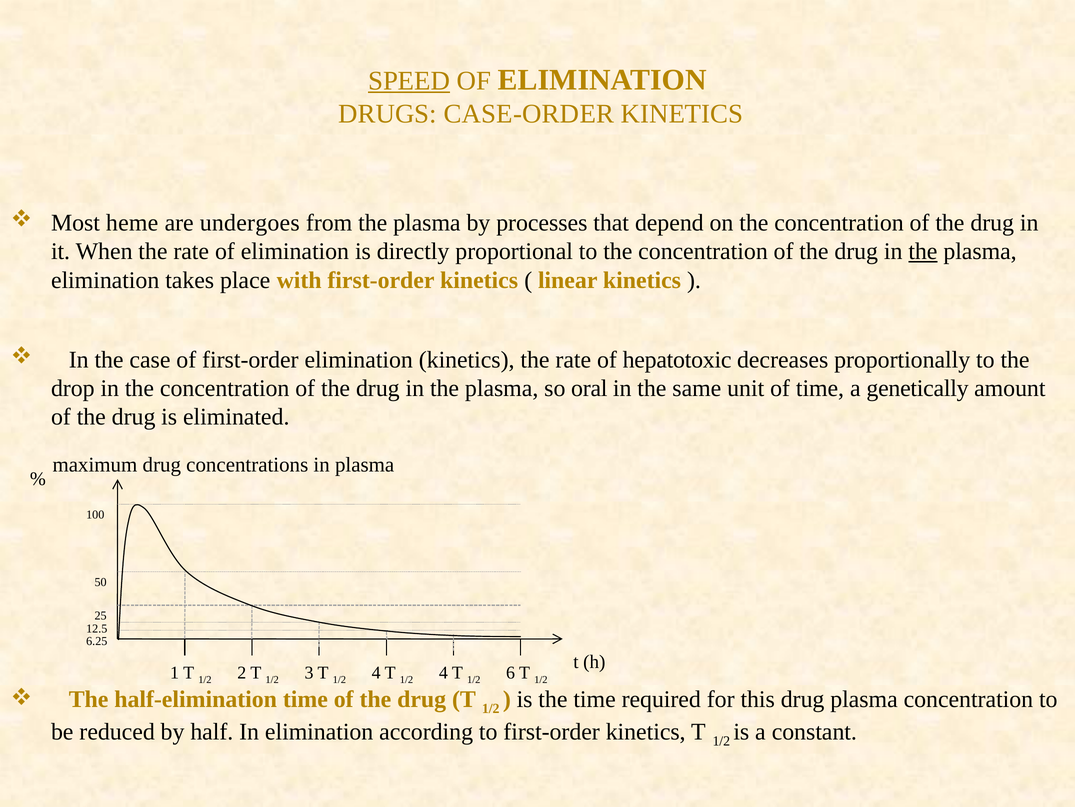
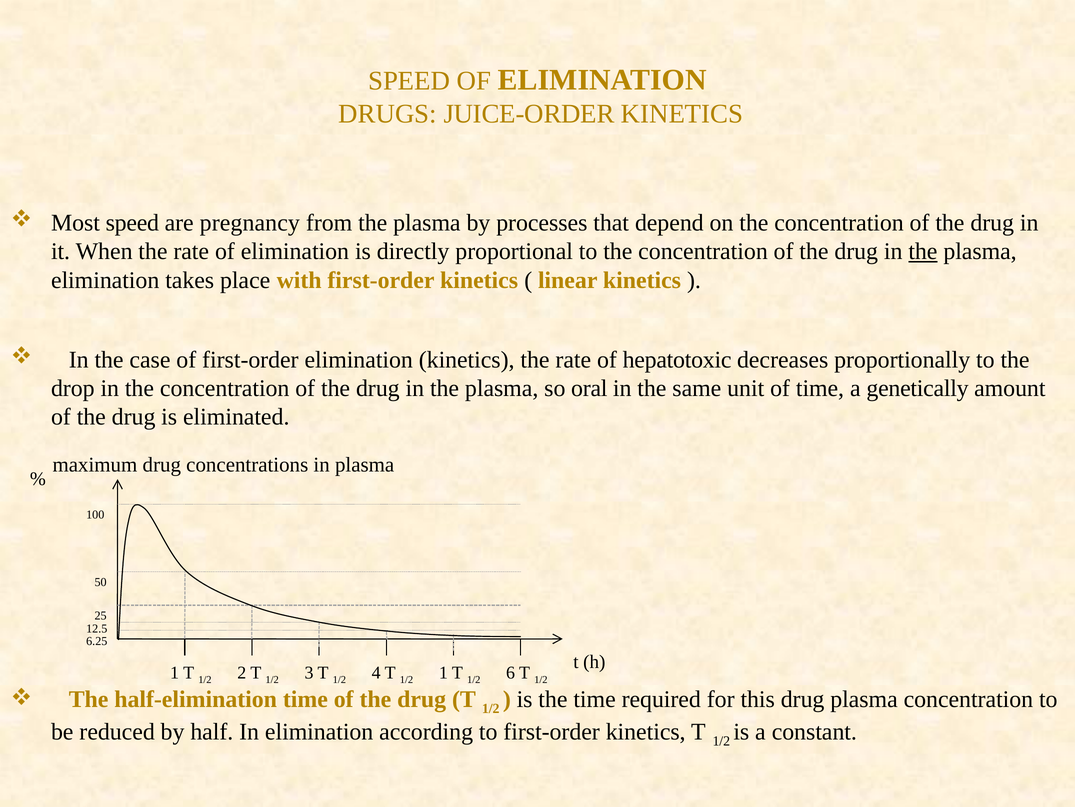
SPEED underline: present -> none (409, 81)
CASE-ORDER: CASE-ORDER -> JUICE-ORDER (529, 114)
Most heme: heme -> speed (132, 223)
undergoes: undergoes -> pregnancy (250, 223)
4 T 1/2 4: 4 -> 1 (443, 672)
